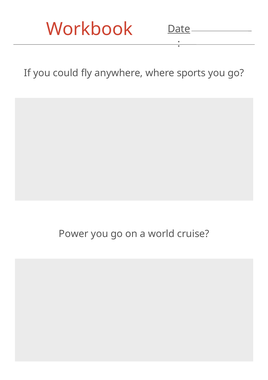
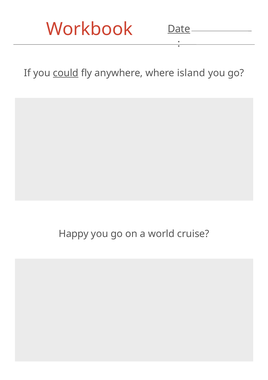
could underline: none -> present (66, 73)
sports: sports -> island (191, 73)
Power: Power -> Happy (74, 233)
